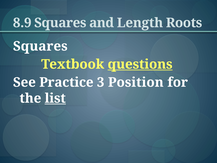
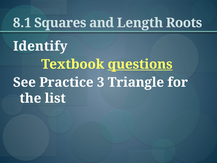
8.9: 8.9 -> 8.1 (22, 23)
Squares: Squares -> Identify (40, 46)
Position: Position -> Triangle (136, 82)
list underline: present -> none (55, 98)
